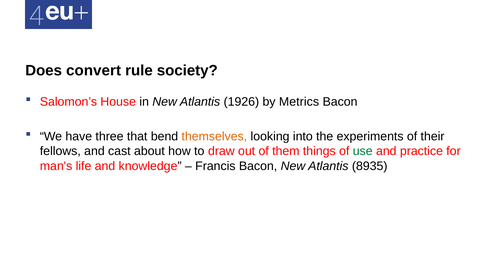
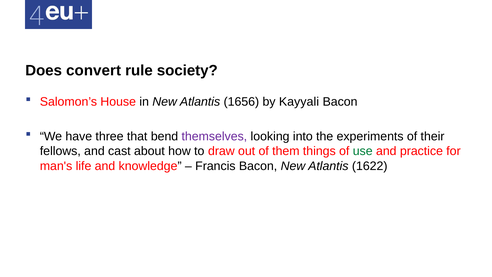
1926: 1926 -> 1656 (241, 102)
Metrics: Metrics -> Kayyali (299, 102)
themselves colour: orange -> purple (214, 136)
8935: 8935 -> 1622 (370, 166)
